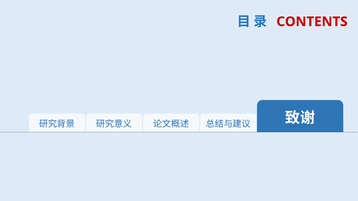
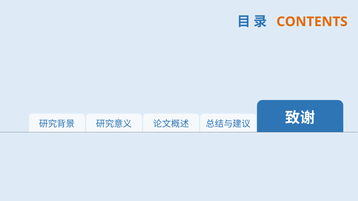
CONTENTS colour: red -> orange (312, 22)
